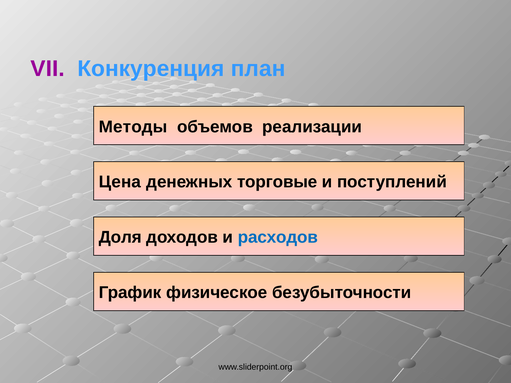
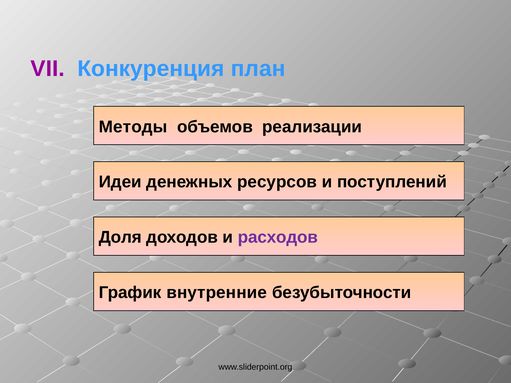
Цена: Цена -> Идеи (120, 182)
торговые: торговые -> ресурсов (277, 182)
расходов colour: blue -> purple (278, 238)
физическое: физическое -> внутренние (217, 293)
